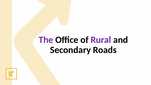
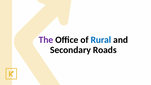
Rural colour: purple -> blue (101, 40)
